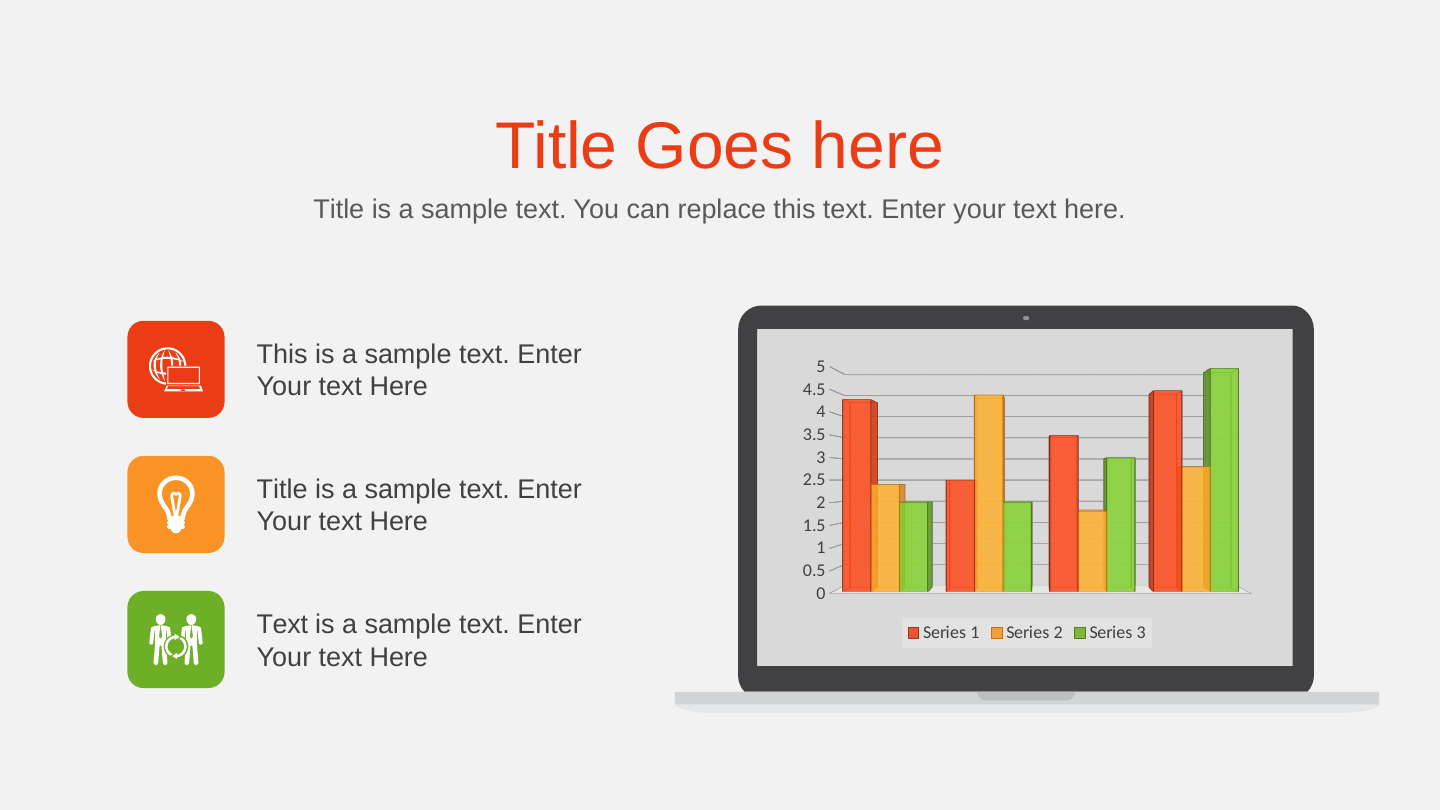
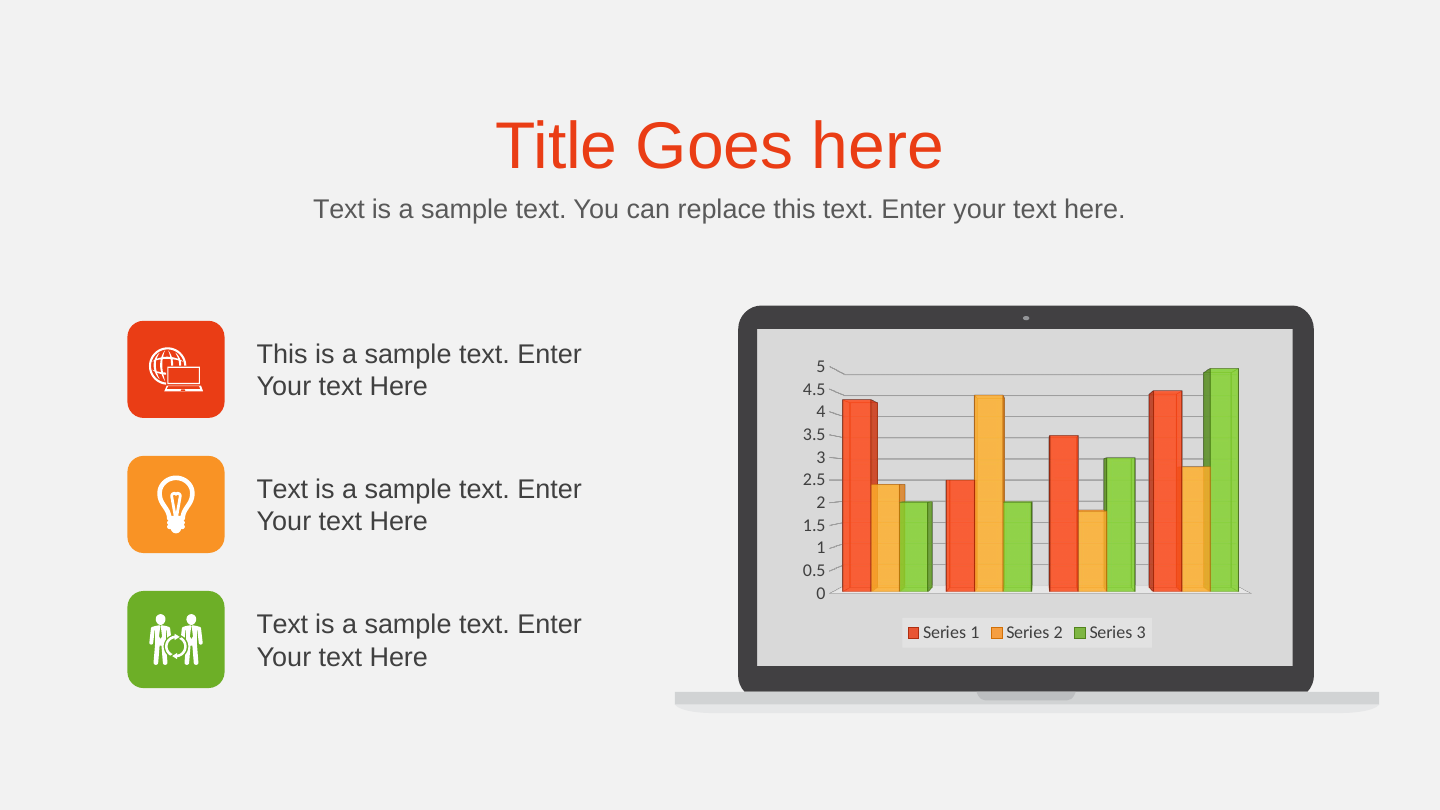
Title: Title -> Text (339, 210)
Title: Title -> Text (282, 490)
